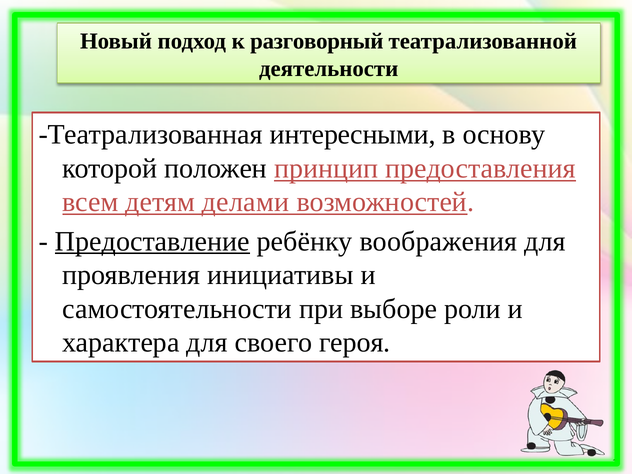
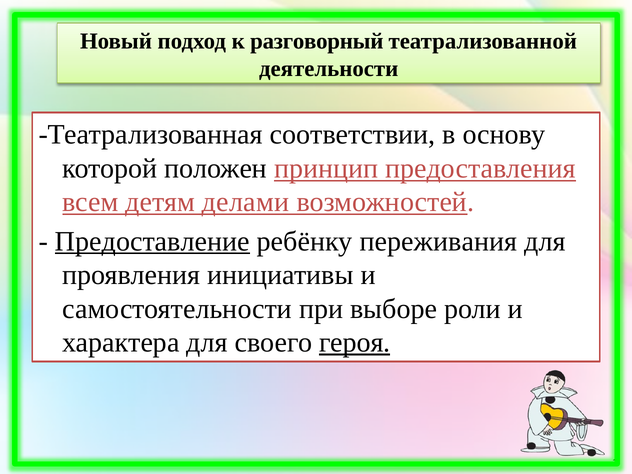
интересными: интересными -> соответствии (353, 135)
воображения: воображения -> переживания (438, 241)
героя underline: none -> present (355, 342)
